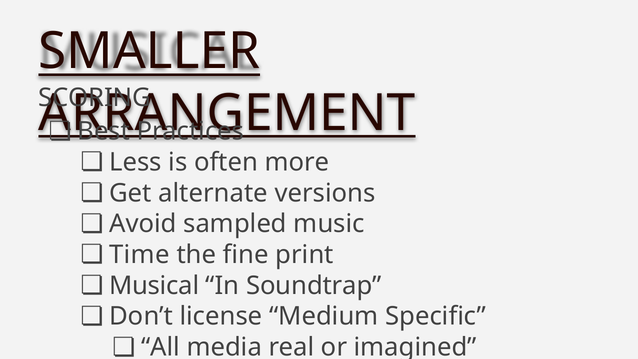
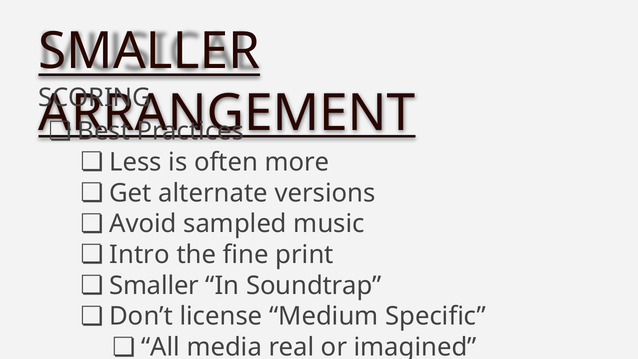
Time: Time -> Intro (139, 255)
Musical: Musical -> Smaller (154, 286)
